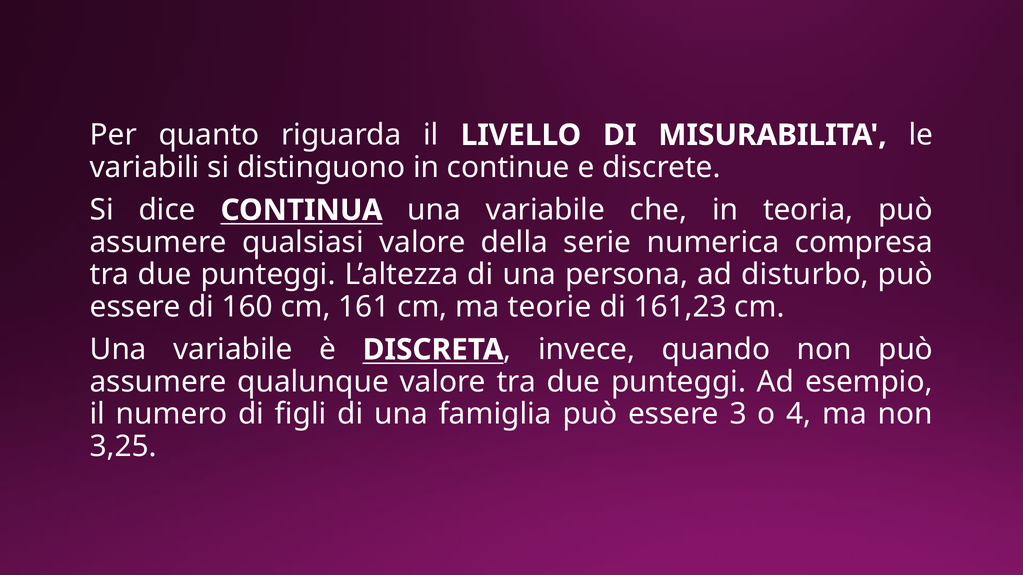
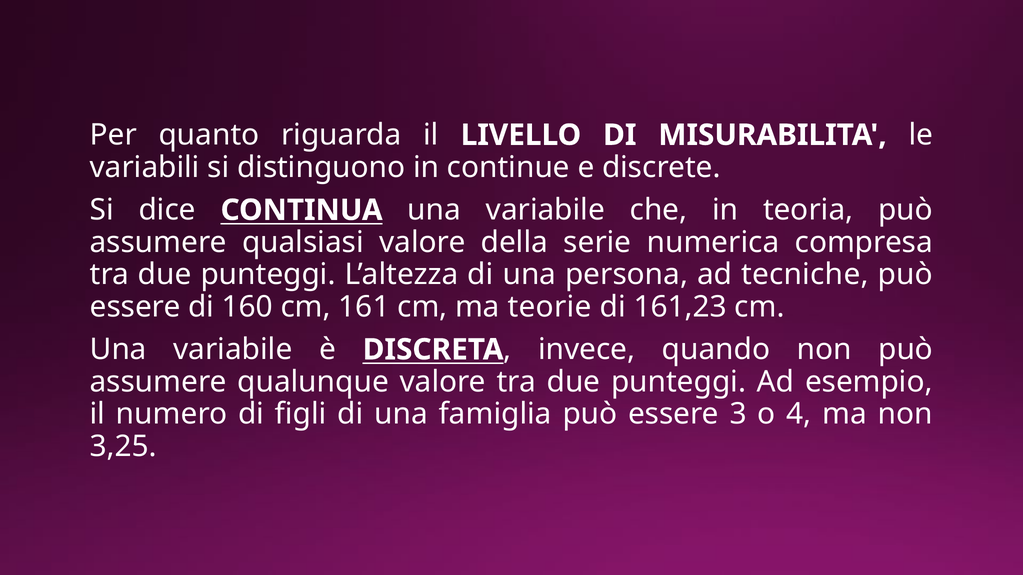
disturbo: disturbo -> tecniche (805, 275)
